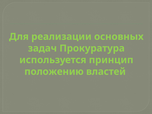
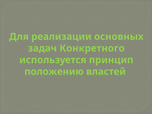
Прокуратура: Прокуратура -> Конкретного (92, 48)
